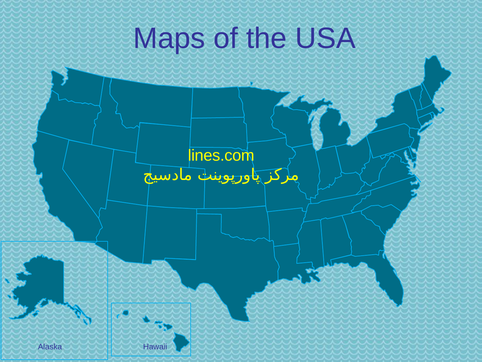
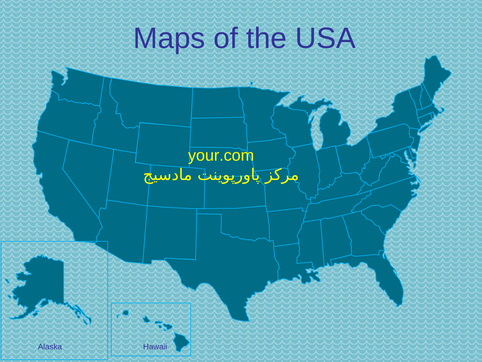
lines.com: lines.com -> your.com (221, 155)
